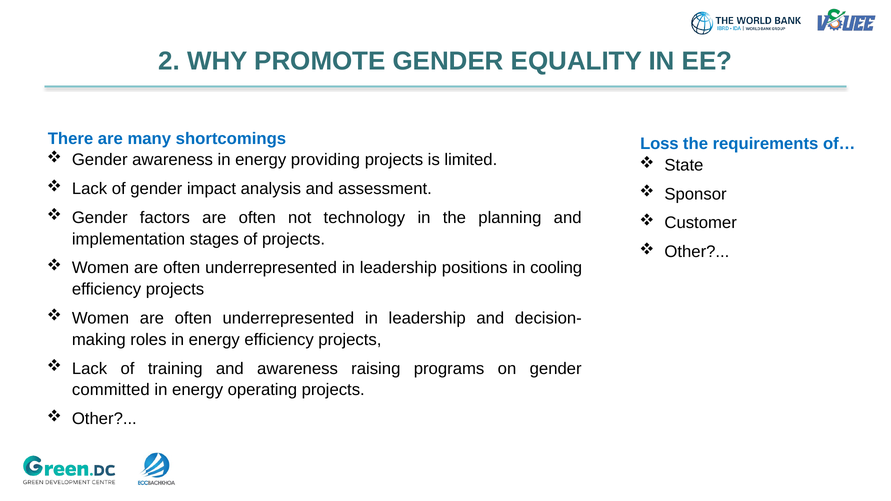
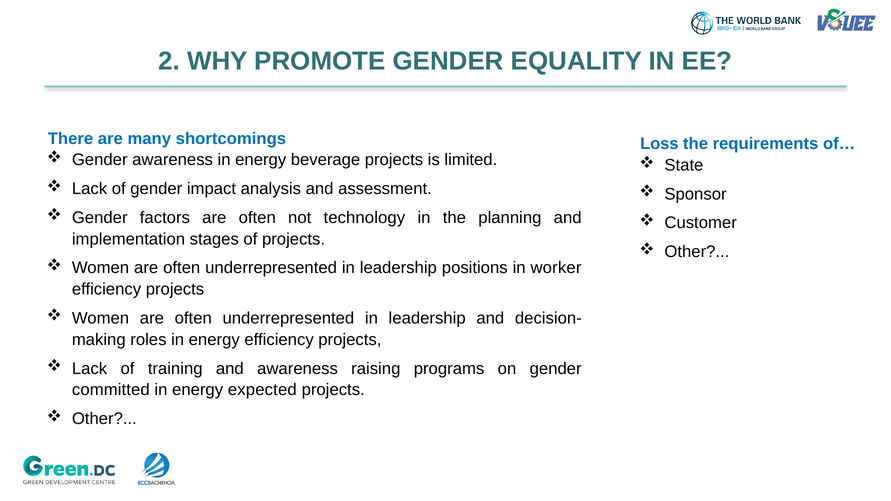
providing: providing -> beverage (326, 160)
cooling: cooling -> worker (556, 268)
operating: operating -> expected (262, 390)
